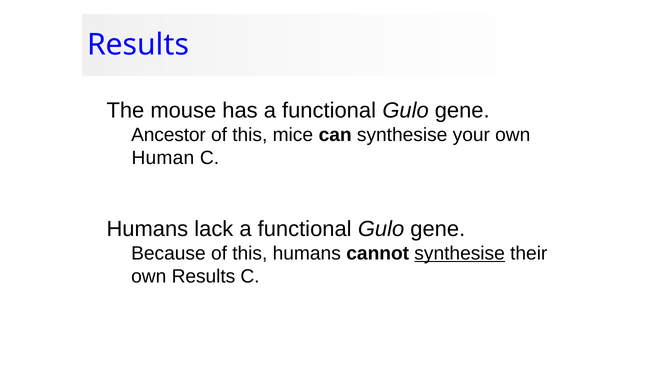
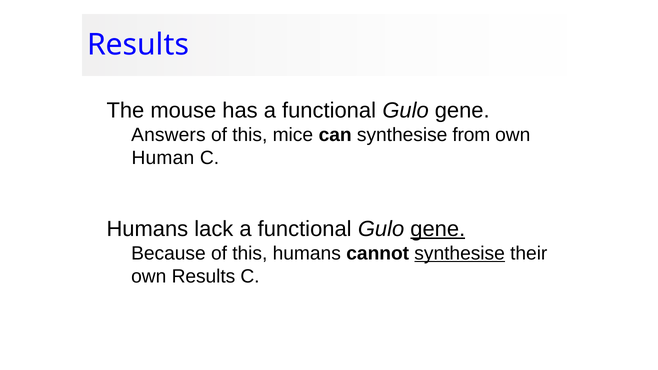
Ancestor: Ancestor -> Answers (168, 135)
your: your -> from (471, 135)
gene underline: none -> present (438, 229)
